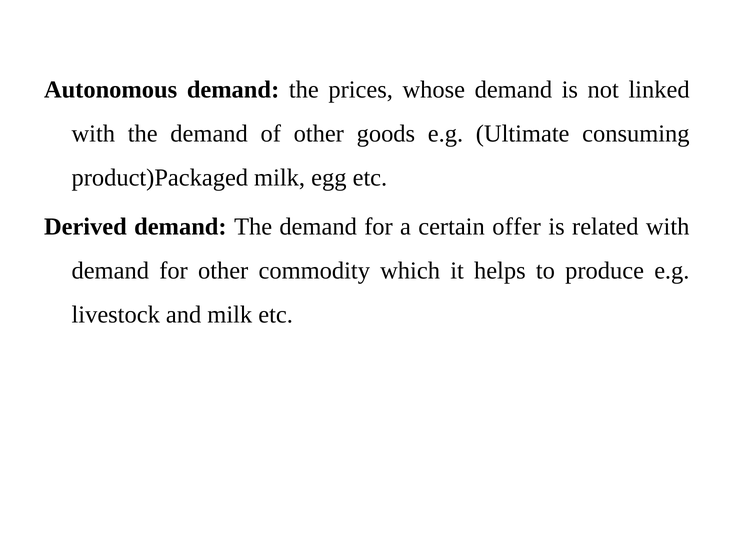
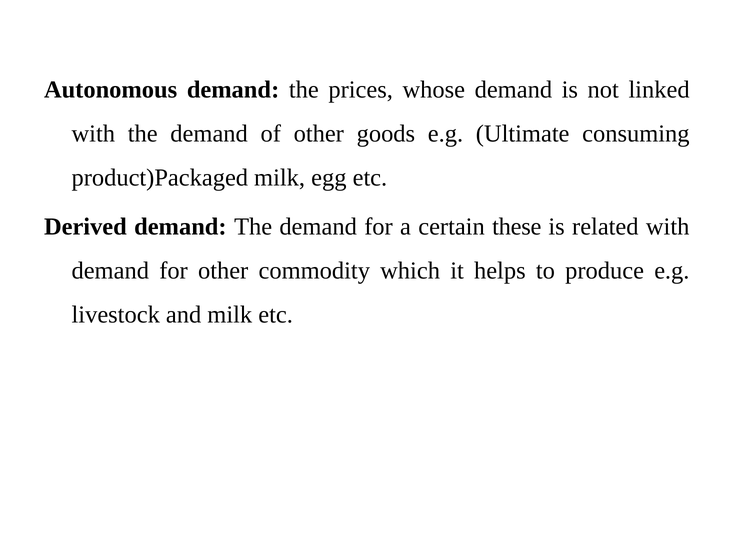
offer: offer -> these (517, 227)
